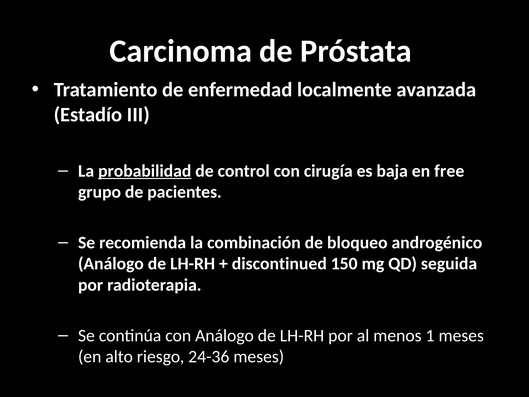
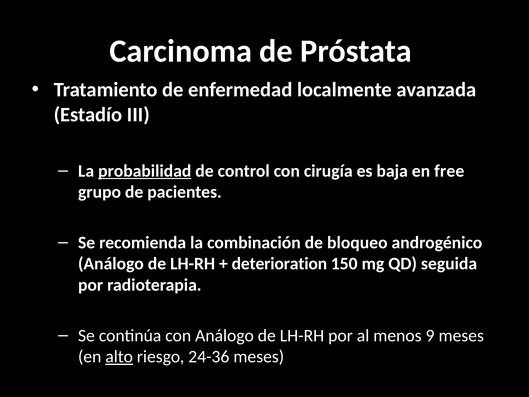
discontinued: discontinued -> deterioration (279, 264)
1: 1 -> 9 (430, 335)
alto underline: none -> present (119, 357)
